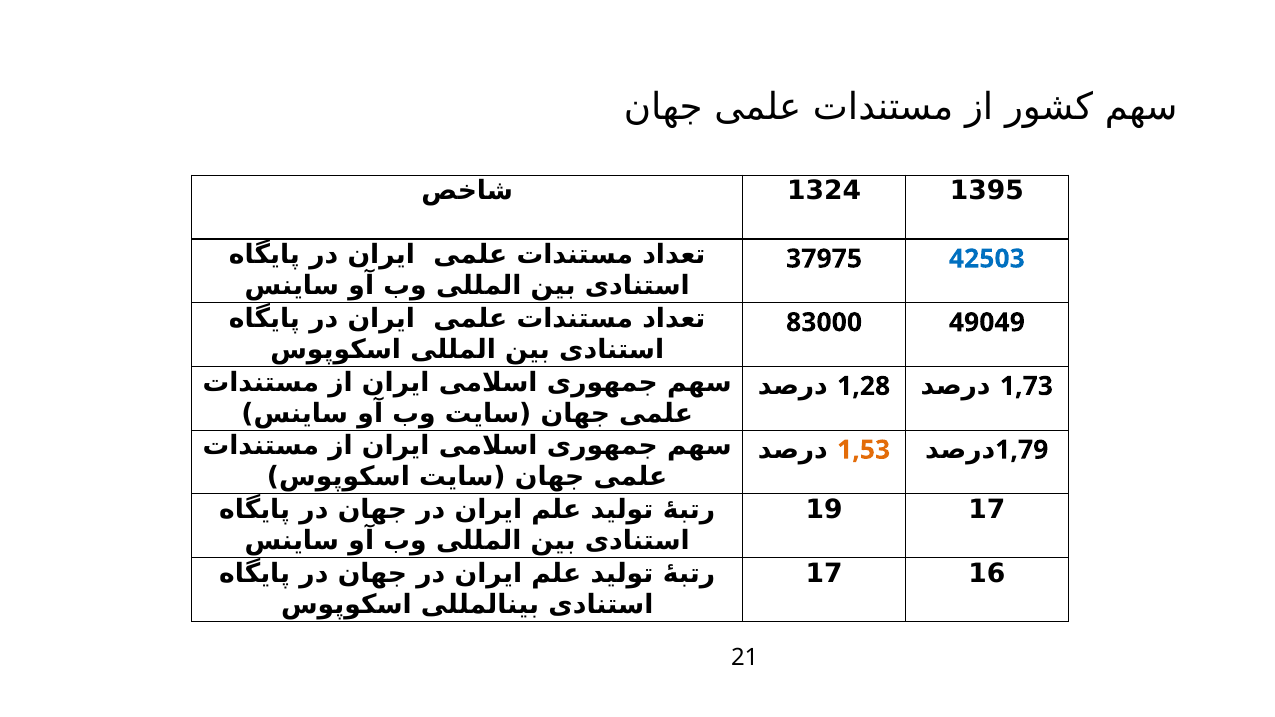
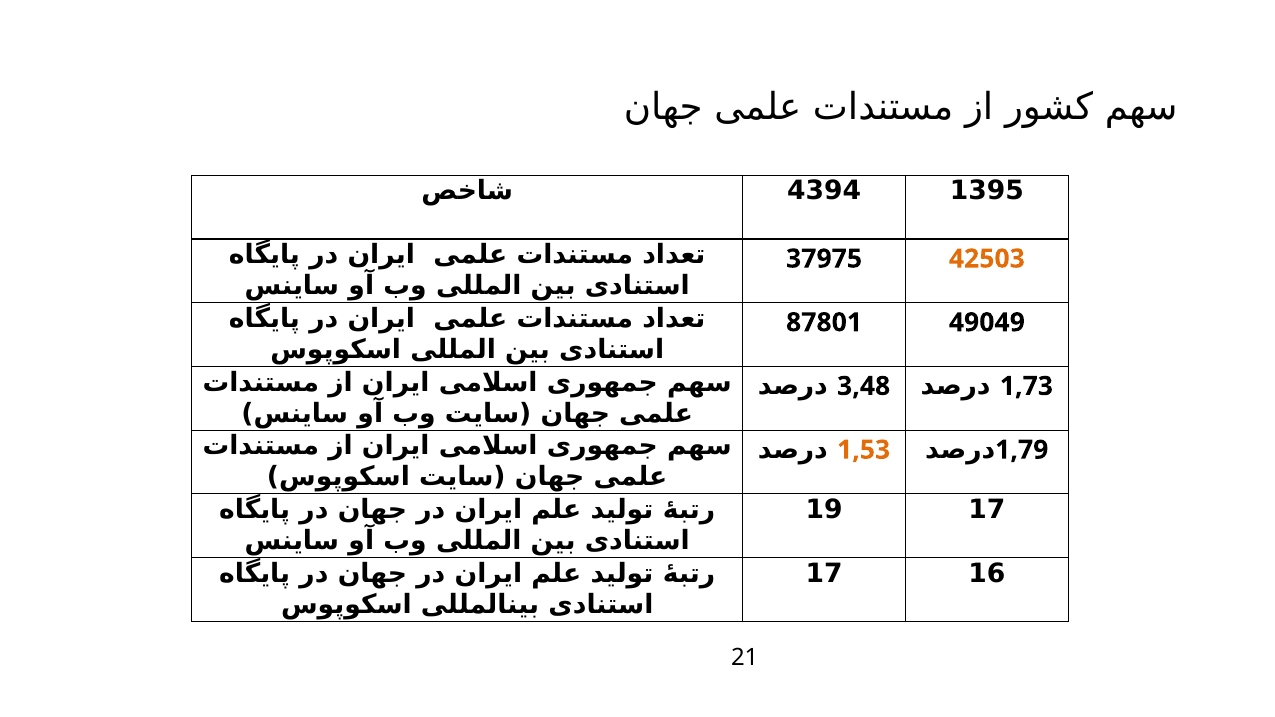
1324: 1324 -> 4394 (824, 191)
42503 colour: blue -> orange (987, 259)
83000: 83000 -> 87801 (824, 323)
1,28: 1,28 -> 3,48 (864, 386)
